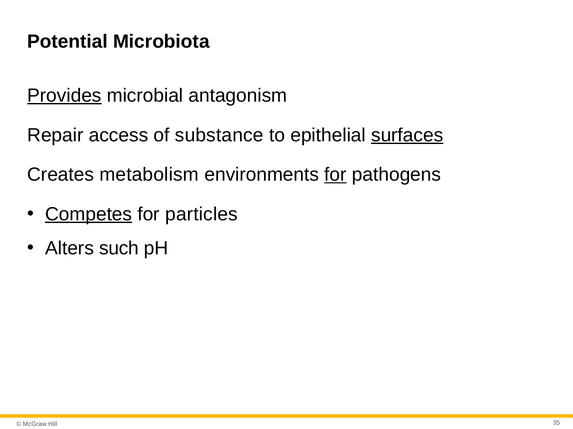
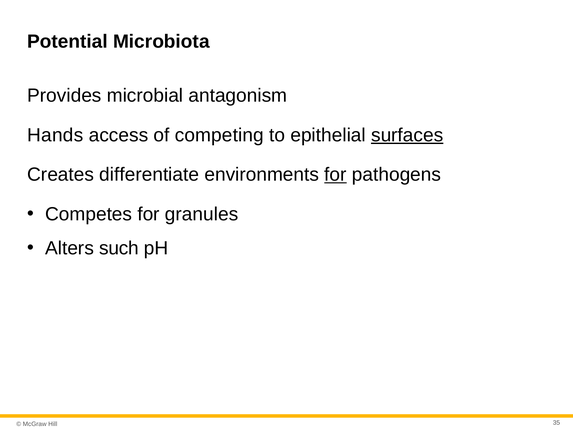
Provides underline: present -> none (64, 96)
Repair: Repair -> Hands (55, 135)
substance: substance -> competing (219, 135)
metabolism: metabolism -> differentiate (149, 175)
Competes underline: present -> none (89, 215)
particles: particles -> granules (202, 215)
